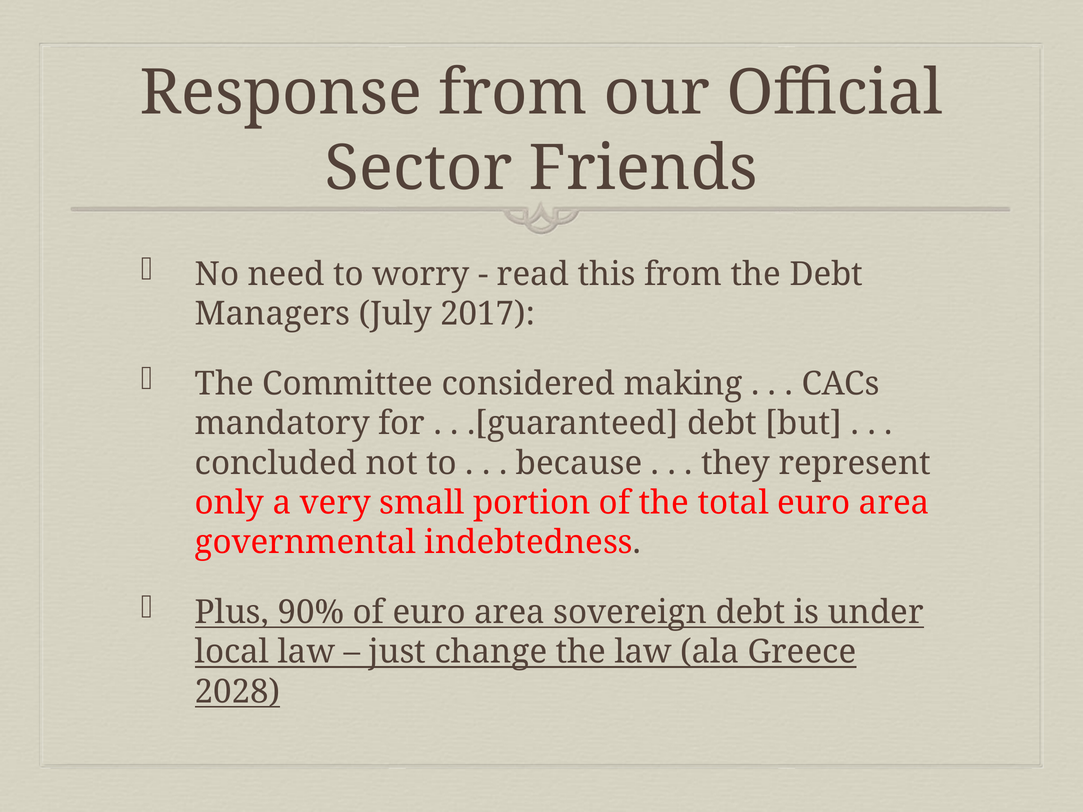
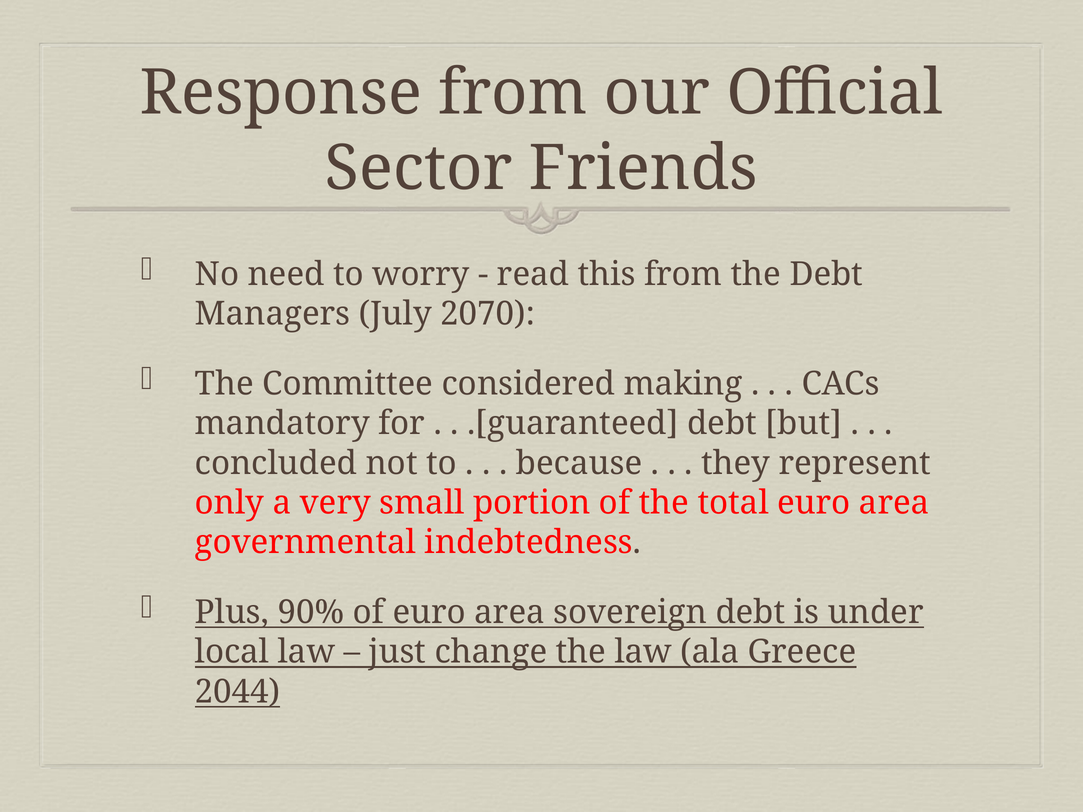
2017: 2017 -> 2070 (488, 314)
2028: 2028 -> 2044 (238, 692)
